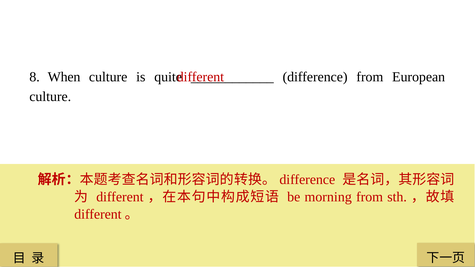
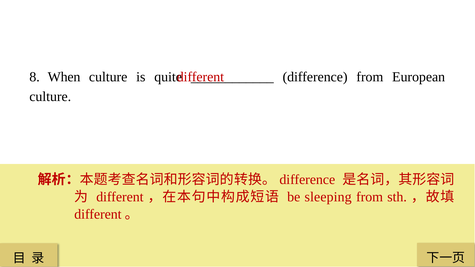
morning: morning -> sleeping (328, 197)
